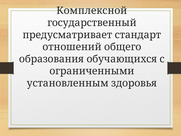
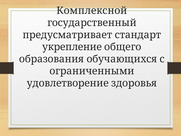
отношений: отношений -> укрепление (72, 47)
установленным: установленным -> удовлетворение (68, 83)
